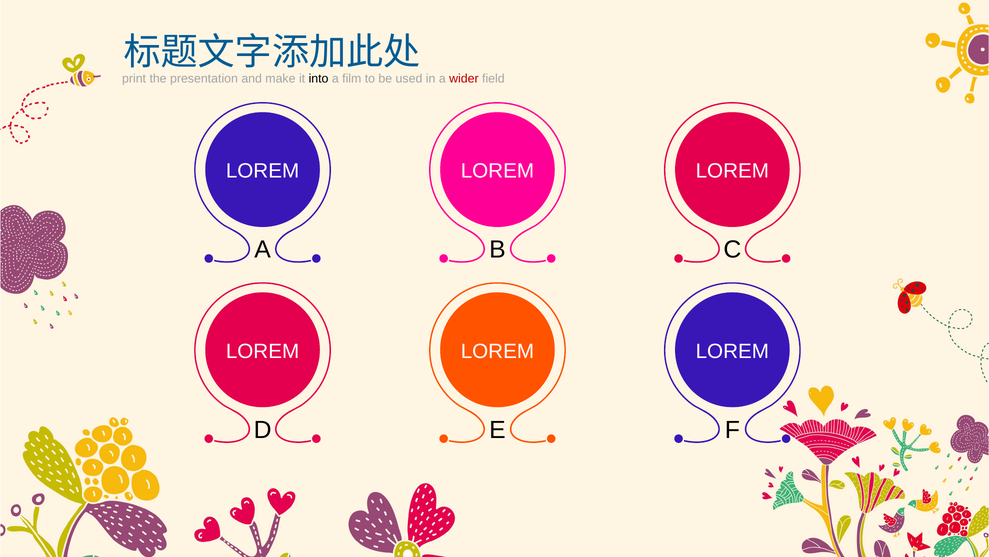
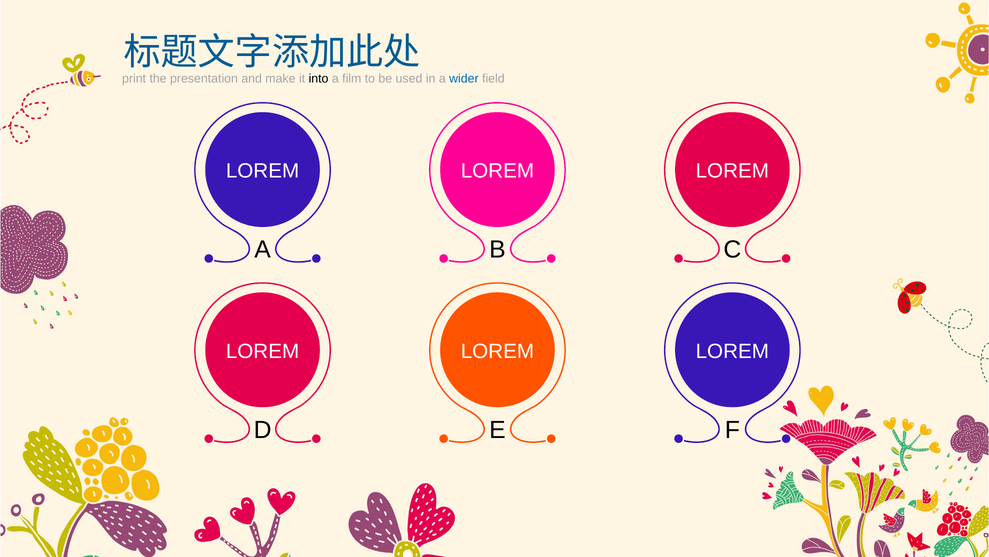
wider colour: red -> blue (464, 79)
